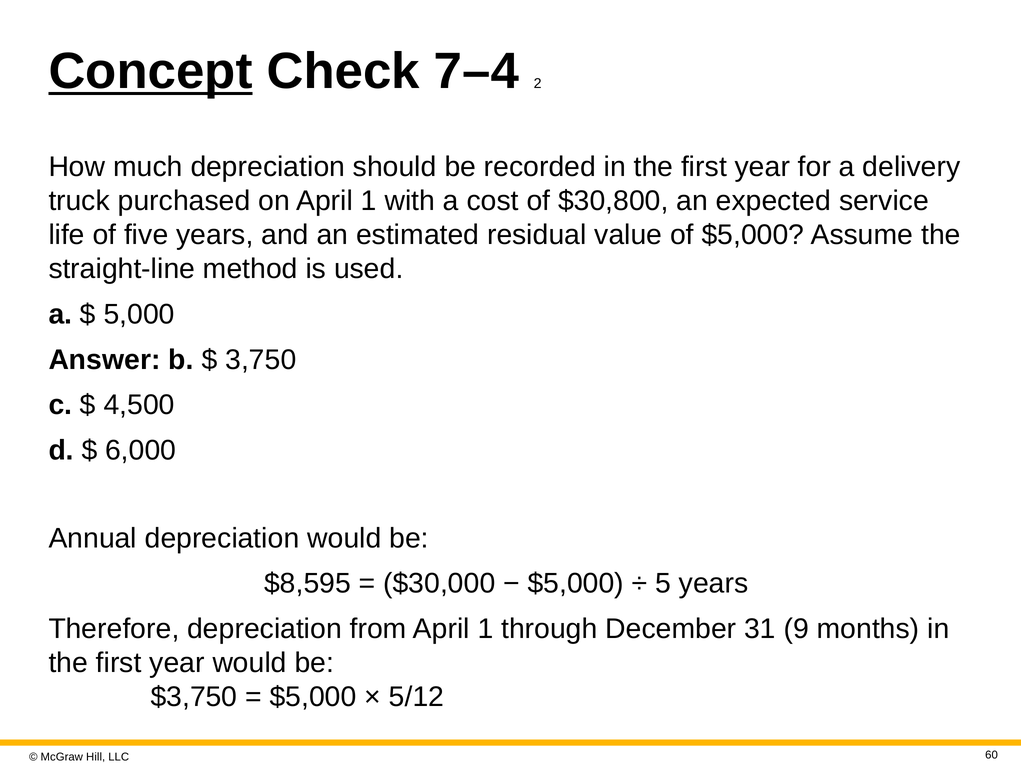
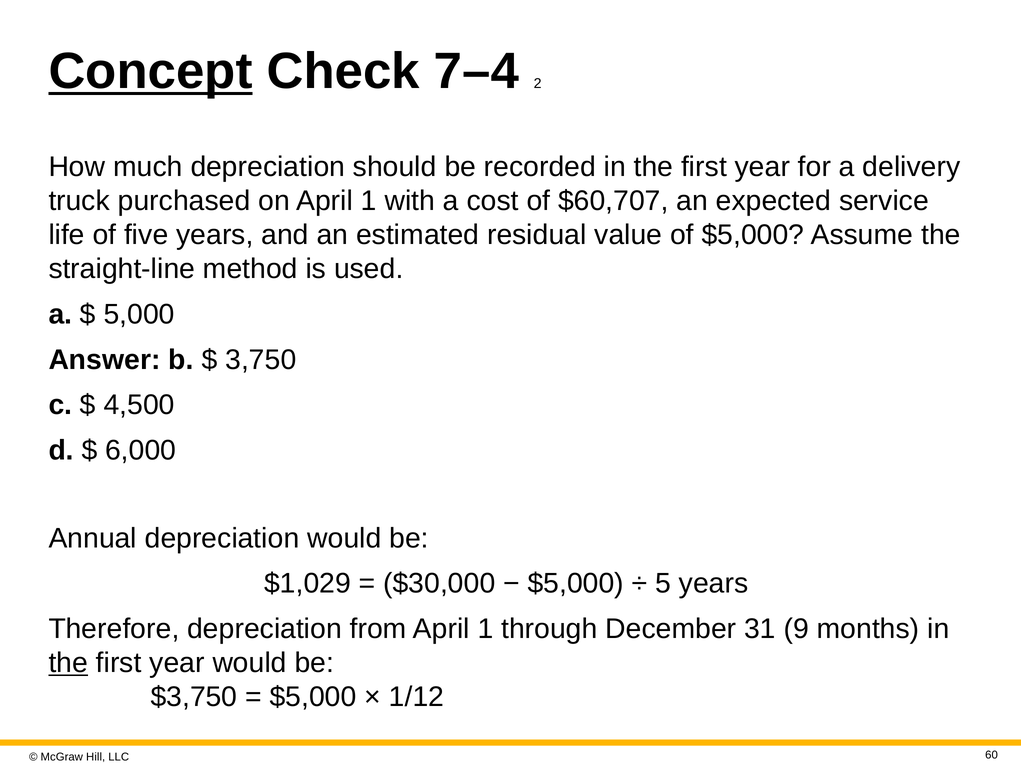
$30,800: $30,800 -> $60,707 (613, 201)
$8,595: $8,595 -> $1,029 (308, 583)
the underline: none -> present (68, 663)
5/12: 5/12 -> 1/12 (417, 697)
